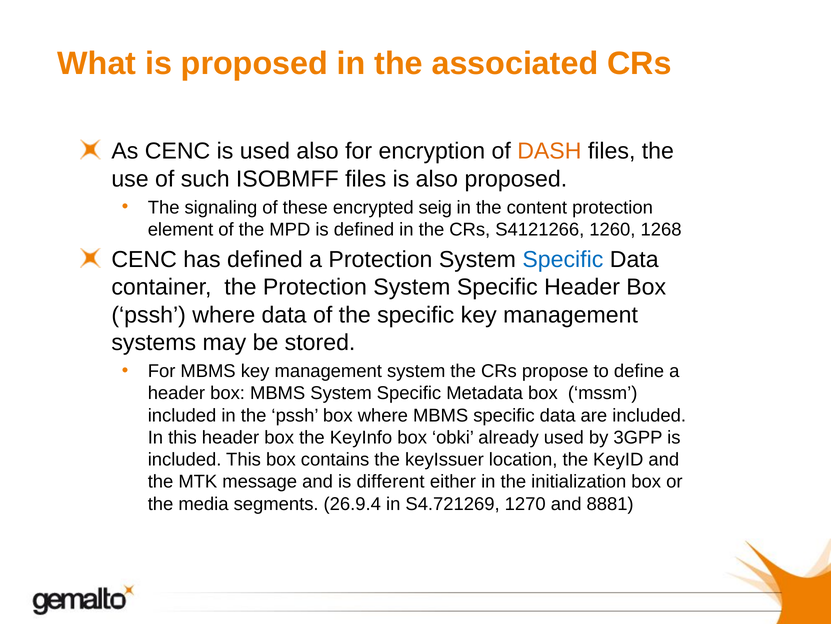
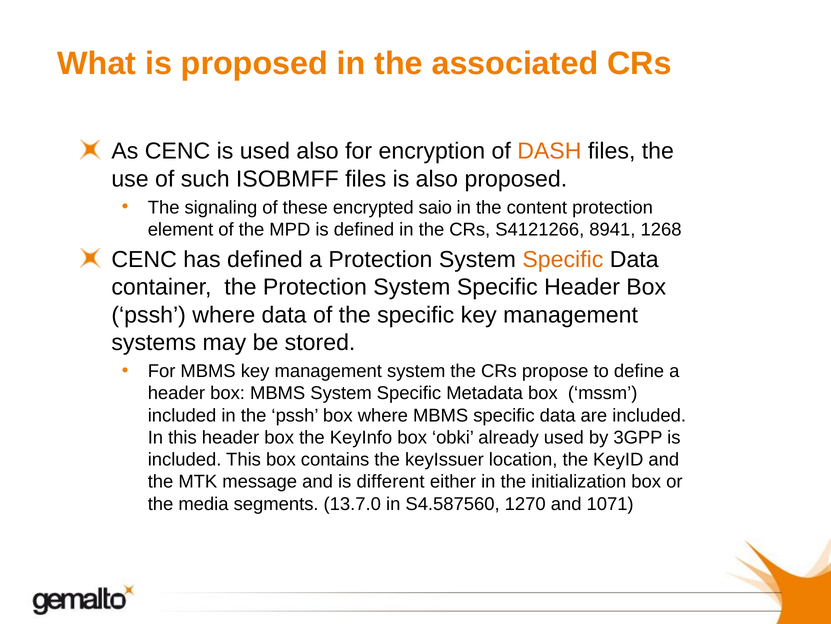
seig: seig -> saio (435, 207)
1260: 1260 -> 8941 (612, 229)
Specific colour: blue -> orange (563, 259)
26.9.4: 26.9.4 -> 13.7.0 (352, 503)
S4.721269: S4.721269 -> S4.587560 (453, 503)
8881: 8881 -> 1071 (610, 503)
